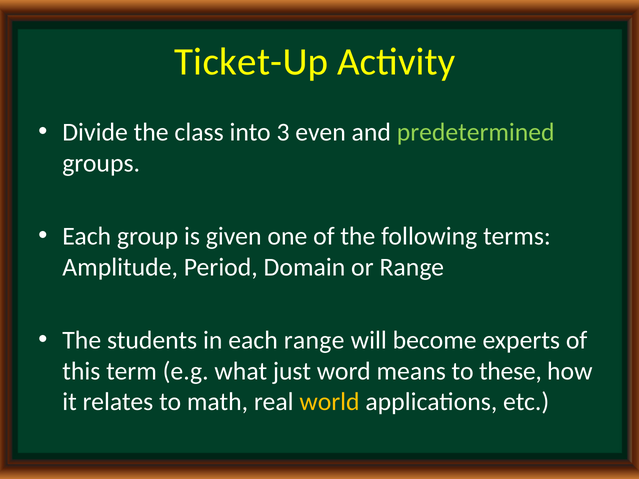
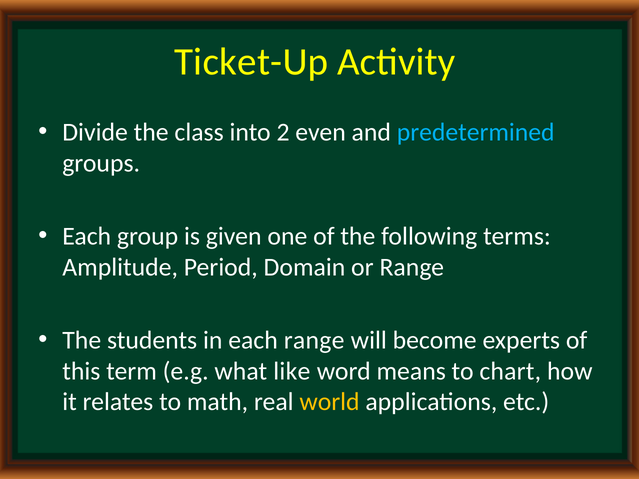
3: 3 -> 2 (283, 132)
predetermined colour: light green -> light blue (476, 132)
just: just -> like (292, 371)
these: these -> chart (510, 371)
